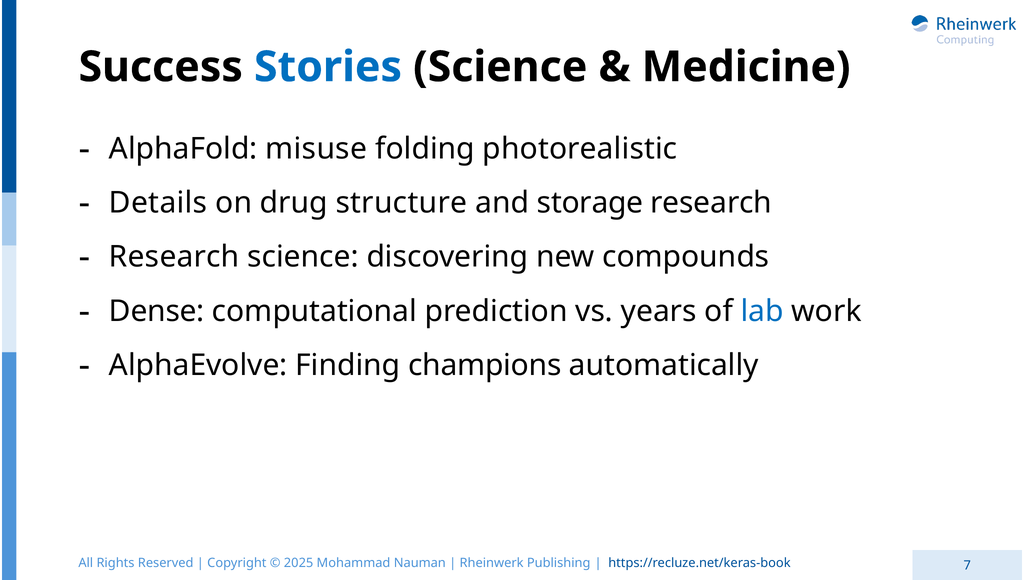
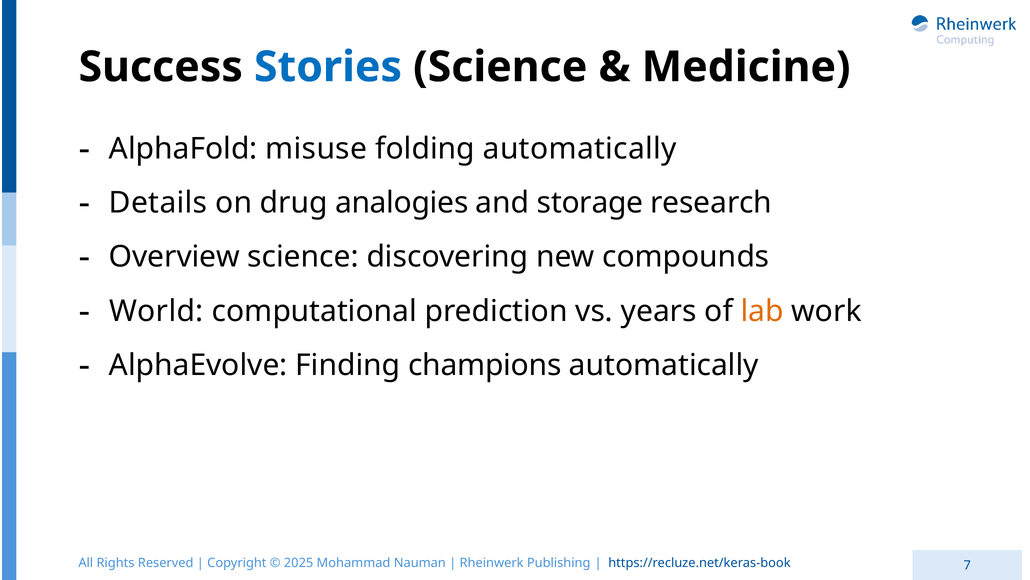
folding photorealistic: photorealistic -> automatically (580, 149)
structure: structure -> analogies (402, 203)
Research: Research -> Overview (174, 257)
Dense: Dense -> World (156, 311)
lab colour: blue -> orange (762, 311)
